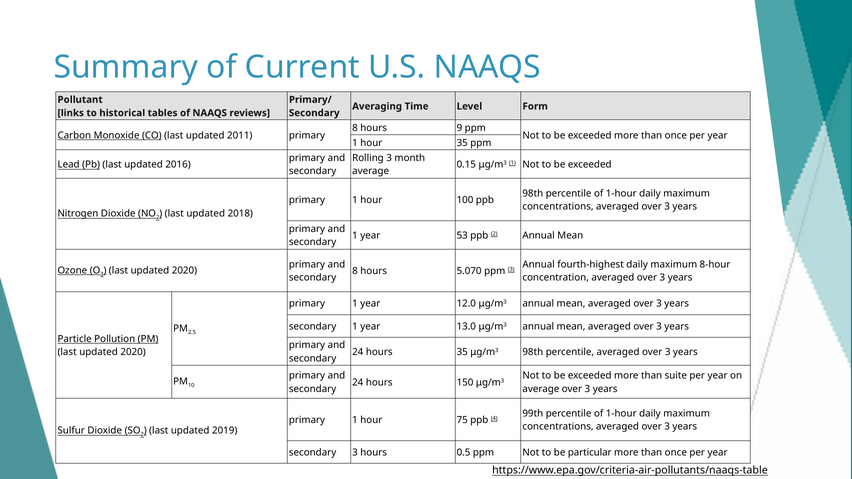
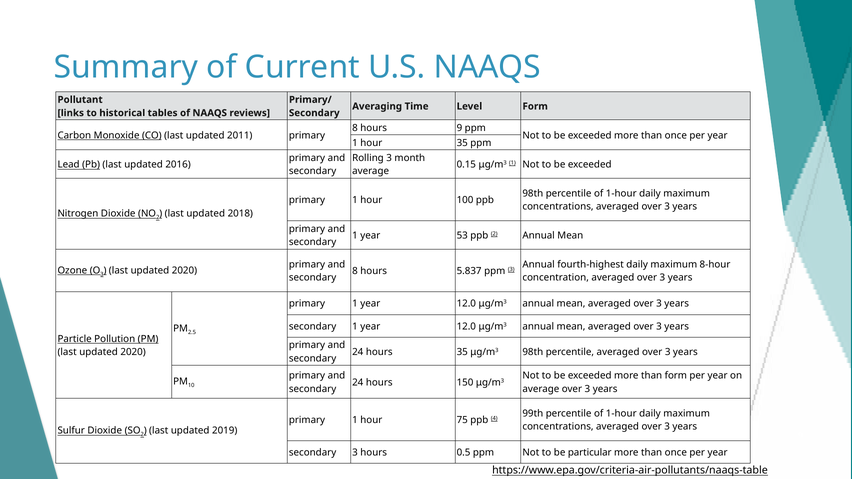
5.070: 5.070 -> 5.837 (469, 271)
secondary 1 year 13.0: 13.0 -> 12.0 (466, 327)
than suite: suite -> form (676, 376)
